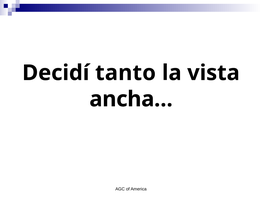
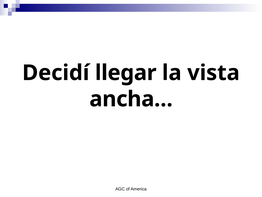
tanto: tanto -> llegar (126, 73)
